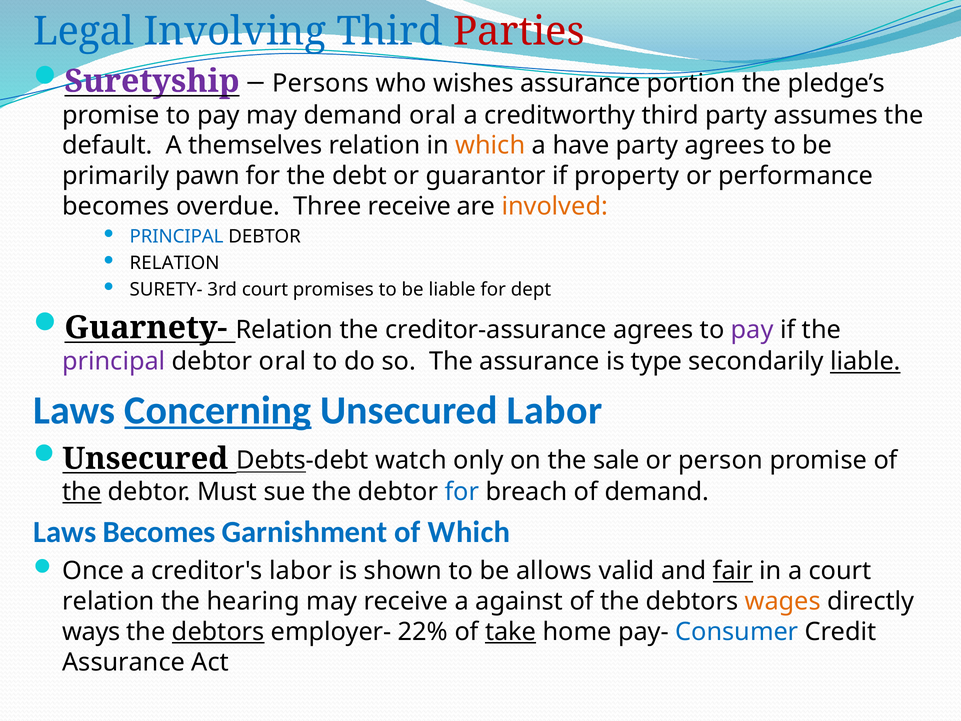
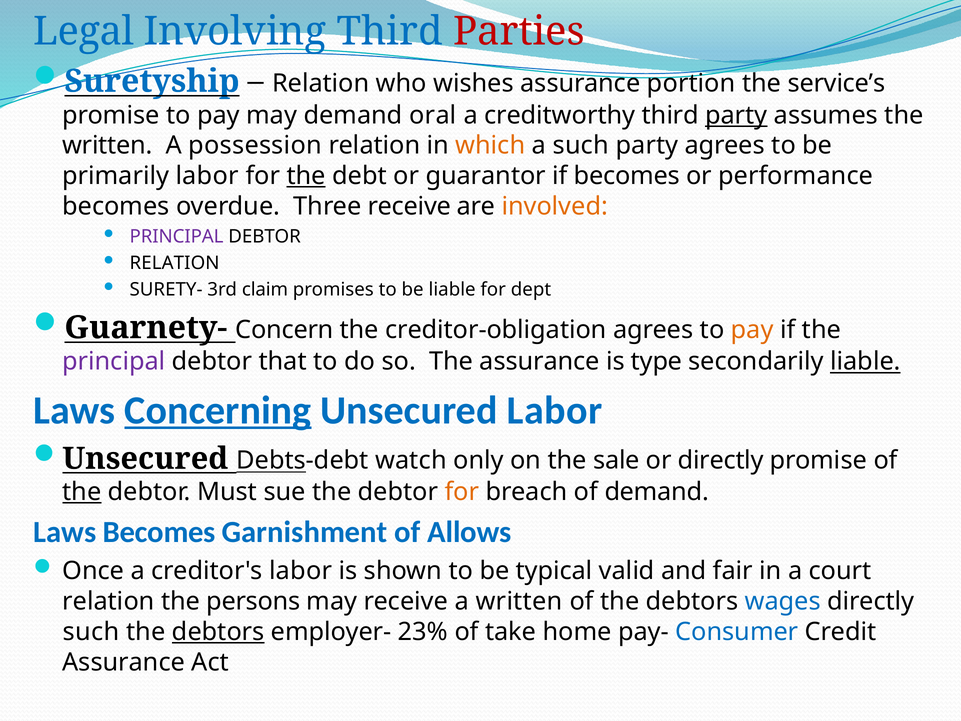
Suretyship colour: purple -> blue (152, 81)
Persons: Persons -> Relation (321, 83)
pledge’s: pledge’s -> service’s (836, 83)
party underline: none -> present (736, 115)
default: default -> written (107, 146)
themselves: themselves -> possession (255, 146)
a have: have -> such (581, 146)
primarily pawn: pawn -> labor (207, 176)
the underline: none -> present (306, 176)
if property: property -> becomes (627, 176)
PRINCIPAL colour: blue -> purple (177, 236)
3rd court: court -> claim (265, 289)
Guarnety- Relation: Relation -> Concern (285, 330)
creditor-assurance: creditor-assurance -> creditor-obligation (496, 330)
pay colour: purple -> orange (752, 330)
debtor oral: oral -> that (283, 362)
or person: person -> directly (721, 460)
for colour: blue -> orange (462, 492)
of Which: Which -> Allows (469, 532)
allows: allows -> typical (554, 571)
fair underline: present -> none (733, 571)
hearing: hearing -> persons (253, 601)
a against: against -> written (519, 601)
wages colour: orange -> blue (783, 601)
ways: ways -> such (91, 632)
22%: 22% -> 23% (423, 632)
take underline: present -> none (511, 632)
